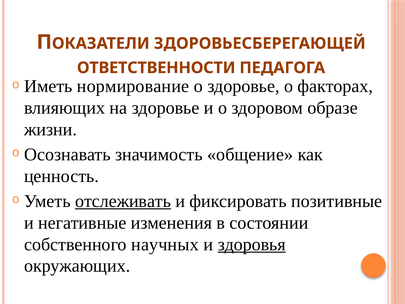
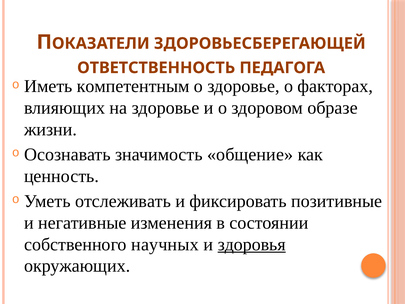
ОТВЕТСТВЕННОСТИ: ОТВЕТСТВЕННОСТИ -> ОТВЕТСТВЕННОСТЬ (156, 68)
нормирование: нормирование -> компетентным (133, 86)
отслеживать underline: present -> none (123, 201)
